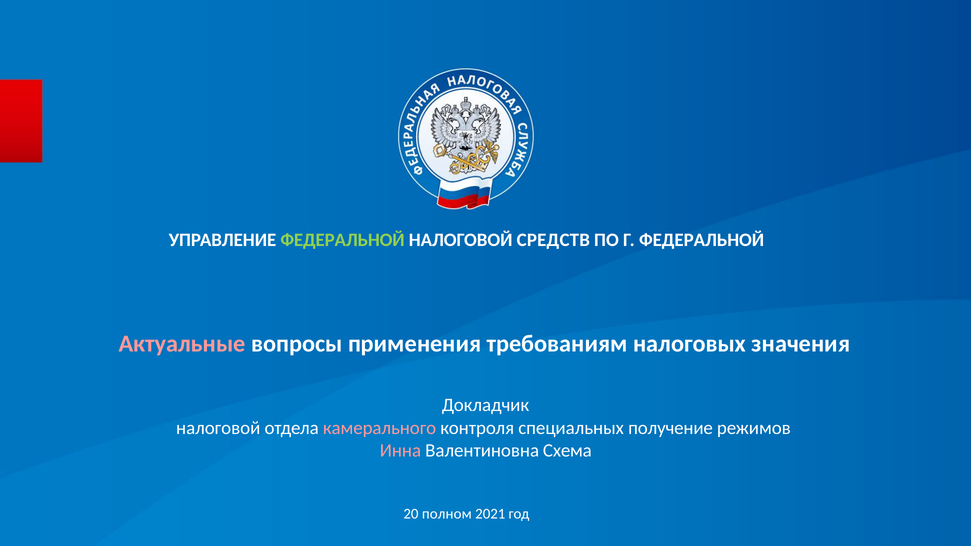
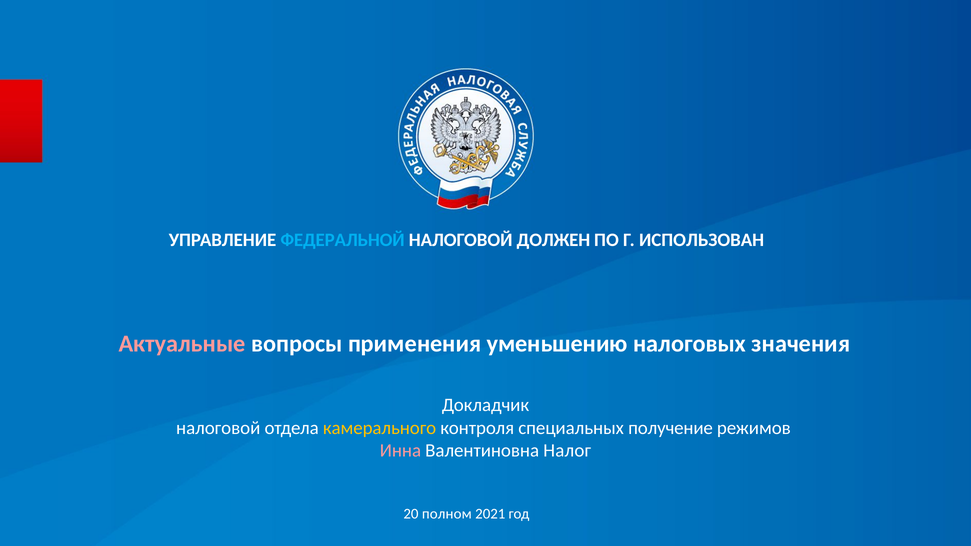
ФЕДЕРАЛЬНОЙ colour: light green -> light blue (343, 240)
СРЕДСТВ: СРЕДСТВ -> ДОЛЖЕН (553, 240)
Г ФЕДЕРАЛЬНОЙ: ФЕДЕРАЛЬНОЙ -> ИСПОЛЬЗОВАН (702, 240)
требованиям: требованиям -> уменьшению (557, 344)
камерального colour: pink -> yellow (380, 428)
Схема: Схема -> Налог (567, 451)
